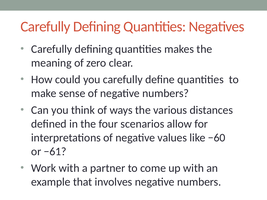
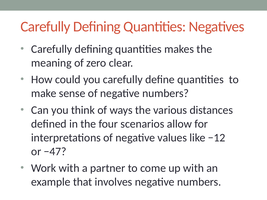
−60: −60 -> −12 (217, 138)
−61: −61 -> −47 (55, 152)
